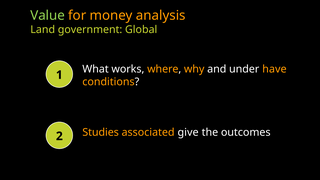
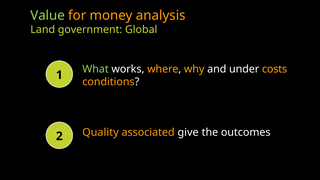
What colour: white -> light green (96, 69)
have: have -> costs (275, 69)
Studies: Studies -> Quality (101, 132)
